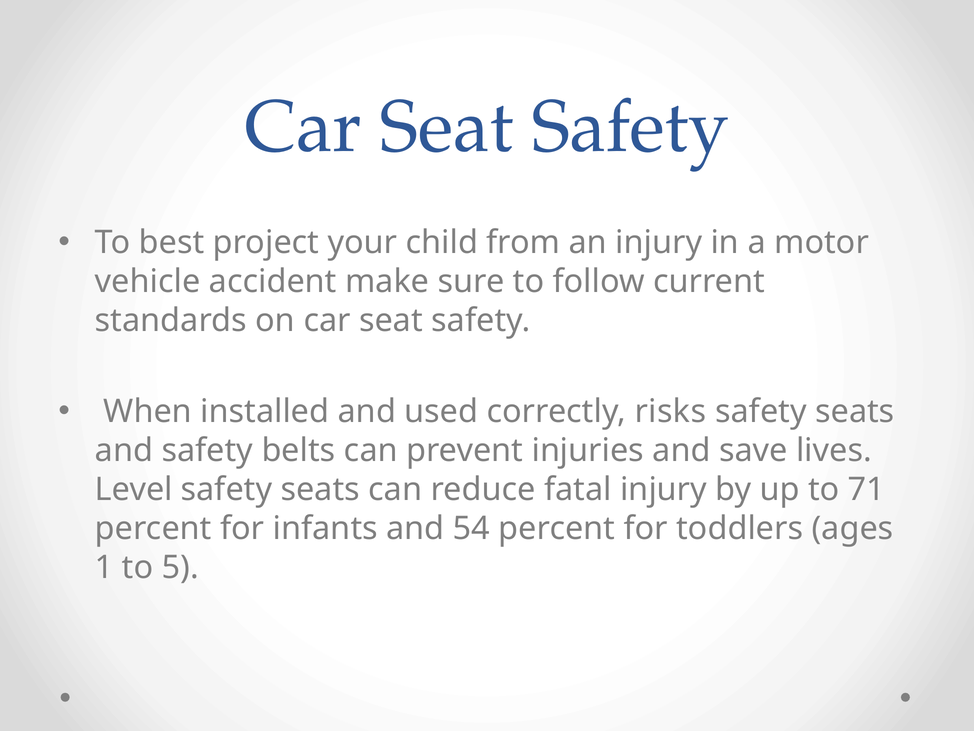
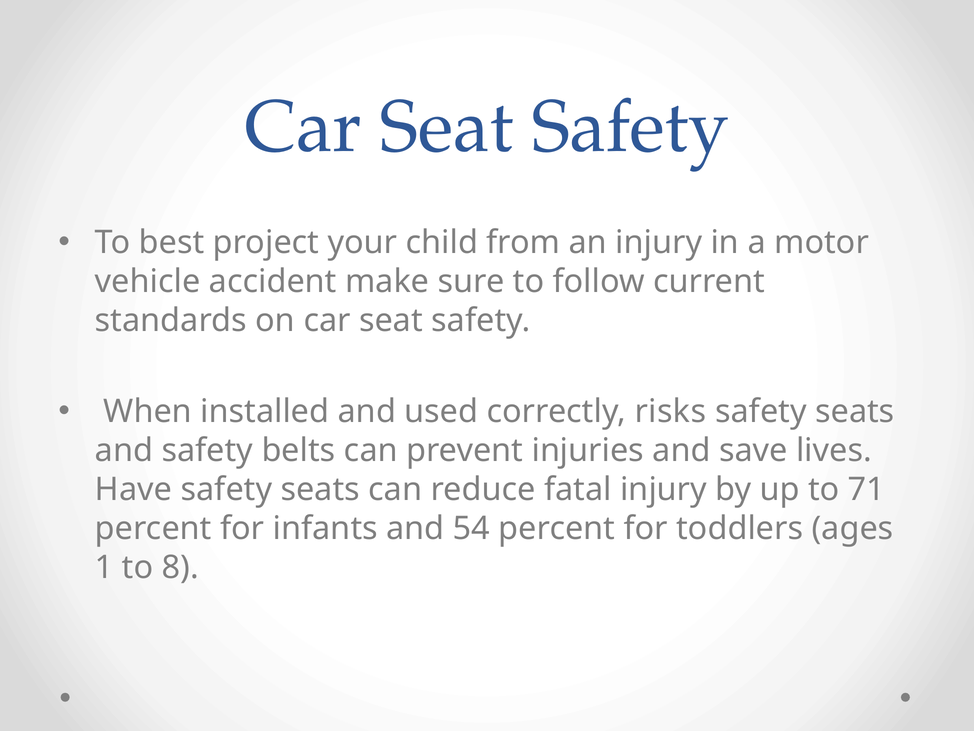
Level: Level -> Have (134, 489)
5: 5 -> 8 (180, 567)
